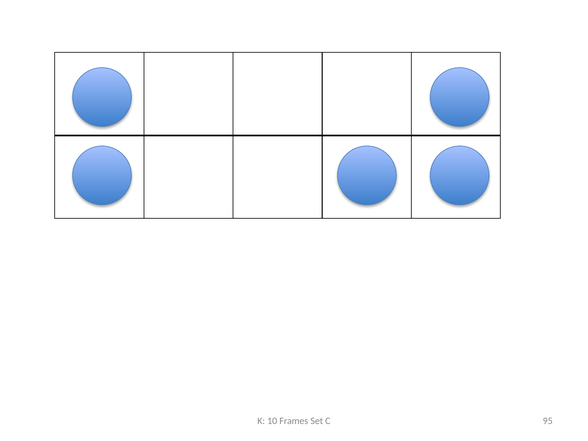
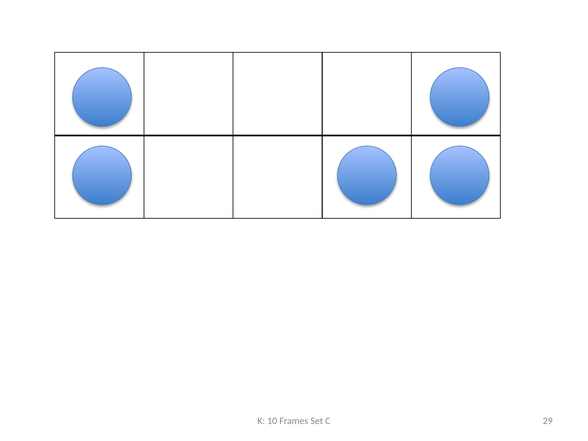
95: 95 -> 29 (548, 421)
